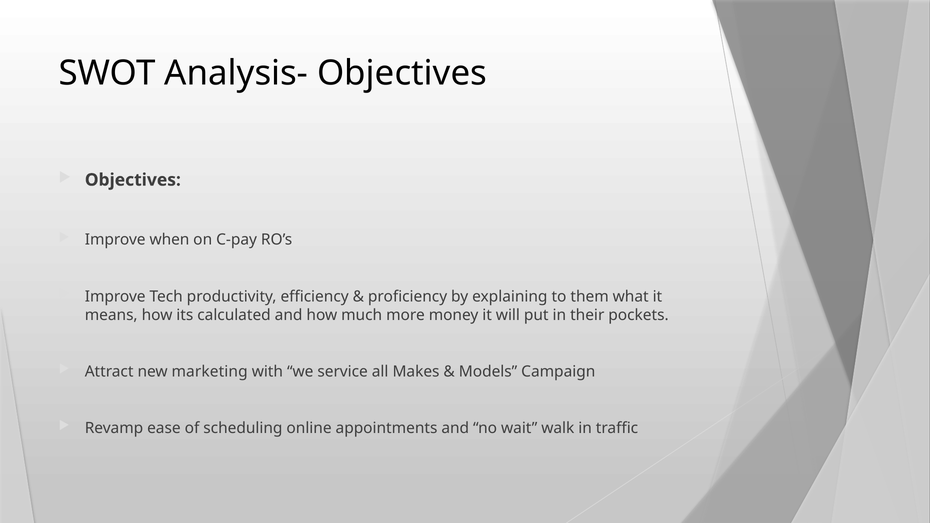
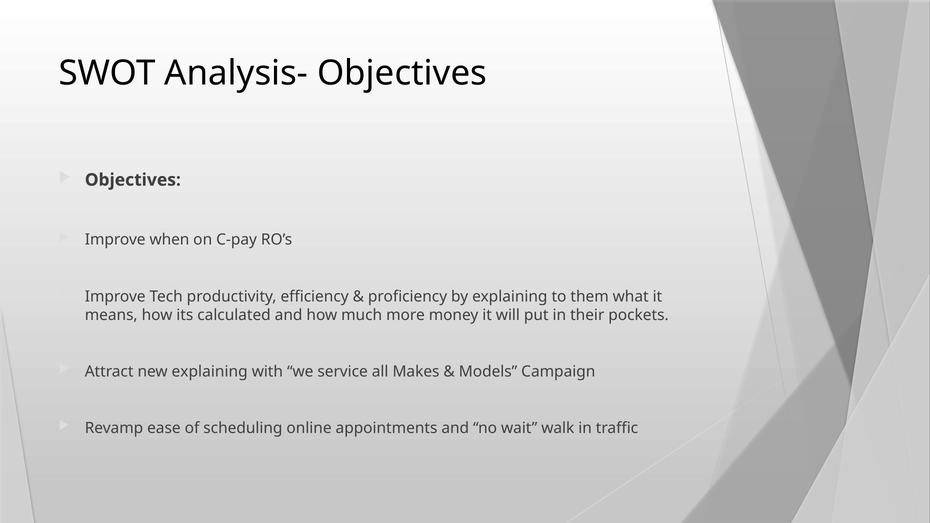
new marketing: marketing -> explaining (210, 372)
